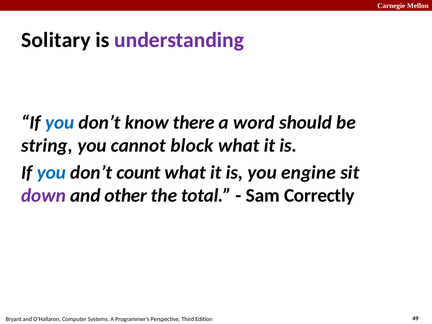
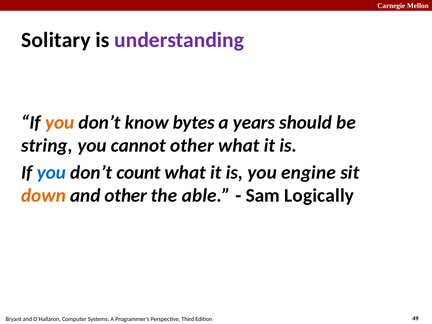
you colour: blue -> orange (60, 123)
there: there -> bytes (194, 123)
word: word -> years (254, 123)
cannot block: block -> other (192, 146)
down colour: purple -> orange (43, 196)
total: total -> able (206, 196)
Correctly: Correctly -> Logically (319, 196)
